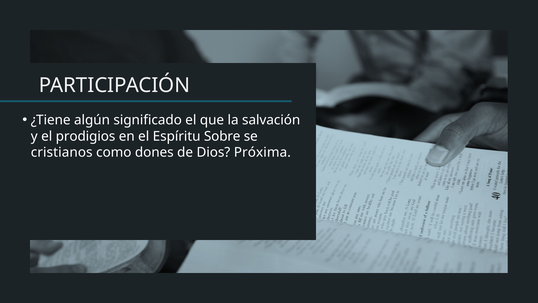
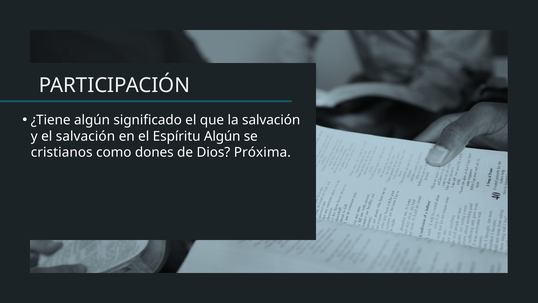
el prodigios: prodigios -> salvación (85, 136)
Espíritu Sobre: Sobre -> Algún (222, 136)
